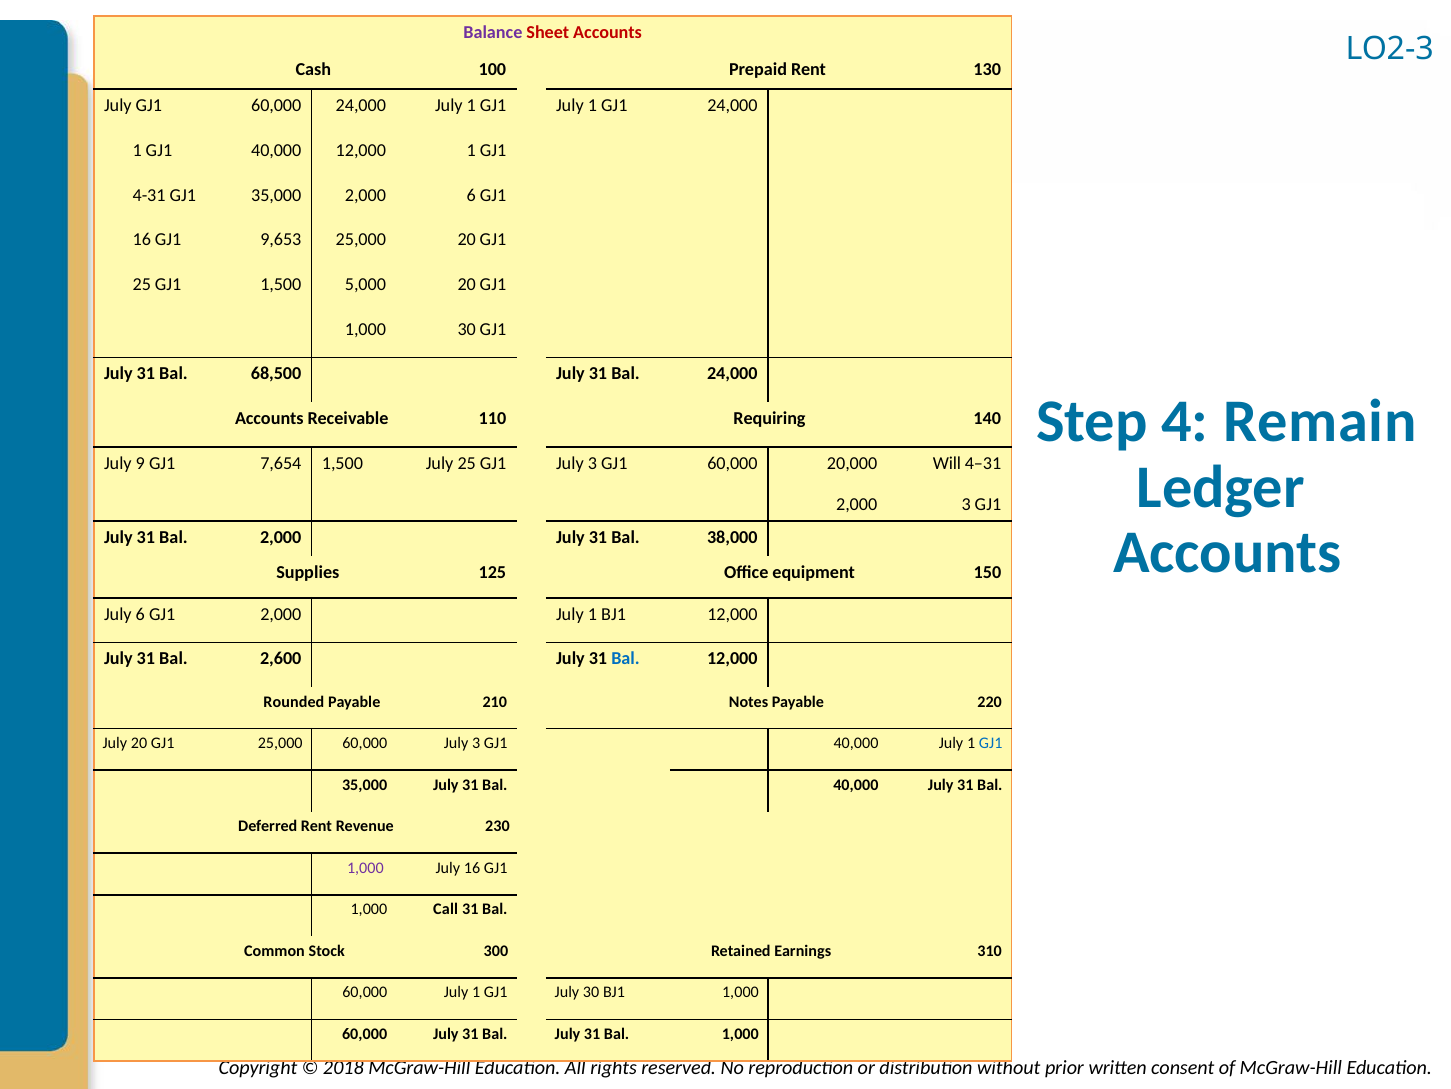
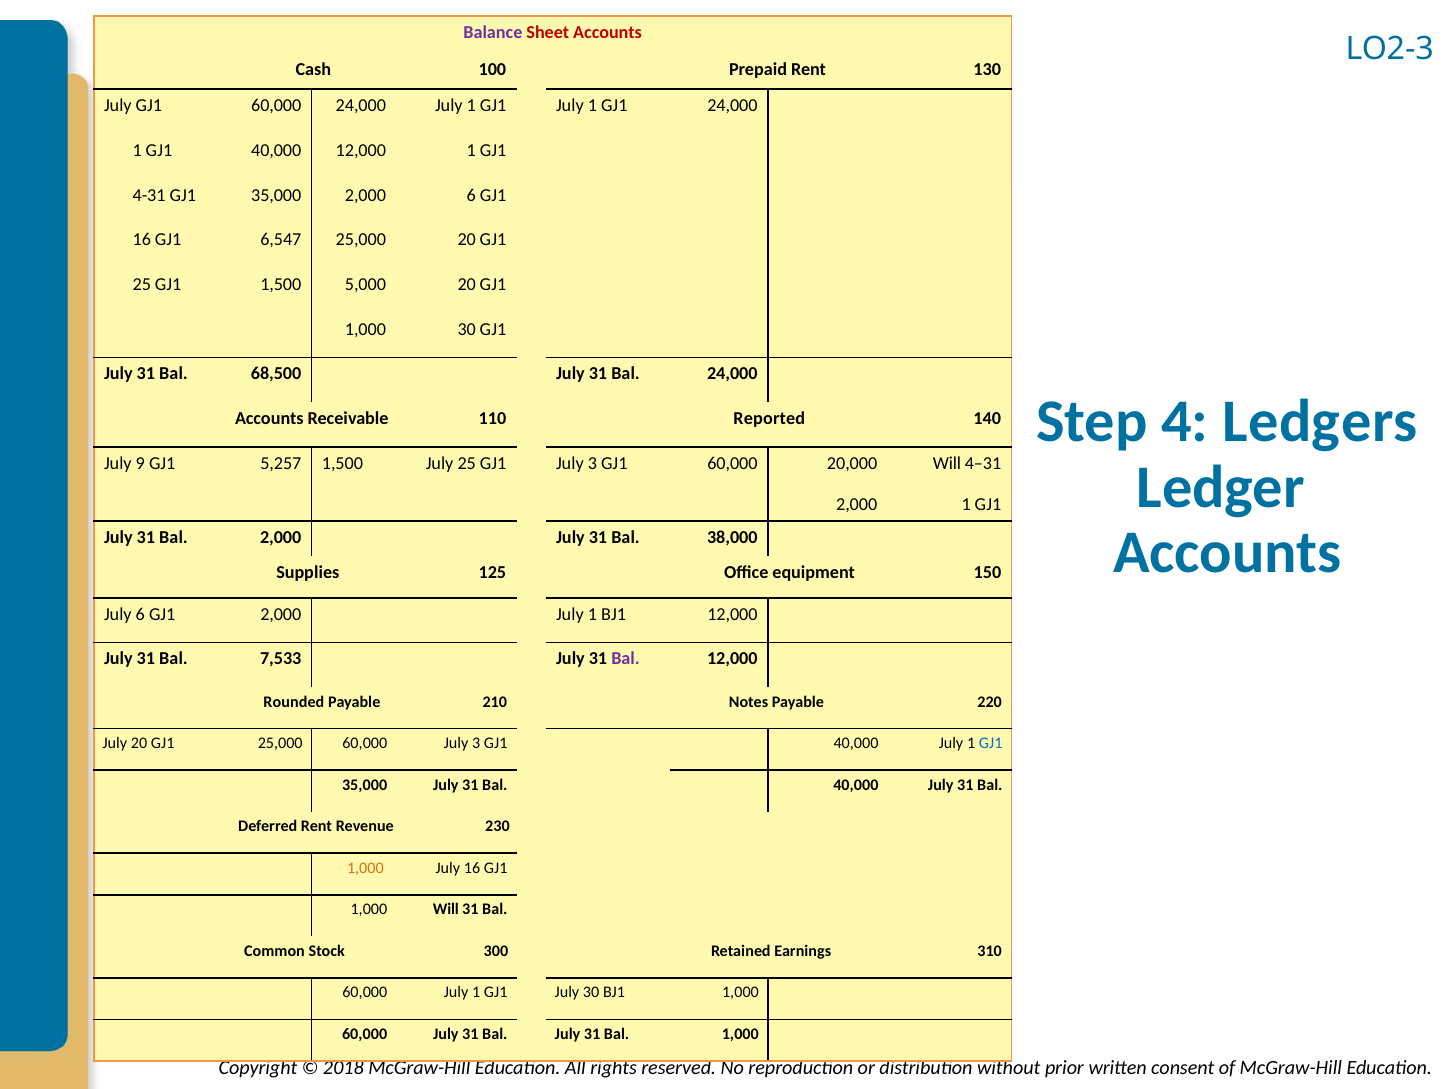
9,653: 9,653 -> 6,547 (281, 240)
Remain: Remain -> Ledgers (1320, 422)
Requiring: Requiring -> Reported (769, 418)
7,654: 7,654 -> 5,257 (281, 463)
2,000 3: 3 -> 1 (966, 504)
2,600: 2,600 -> 7,533 (281, 658)
Bal colour: blue -> purple (626, 658)
1,000 colour: purple -> orange (365, 867)
1,000 Call: Call -> Will (446, 909)
